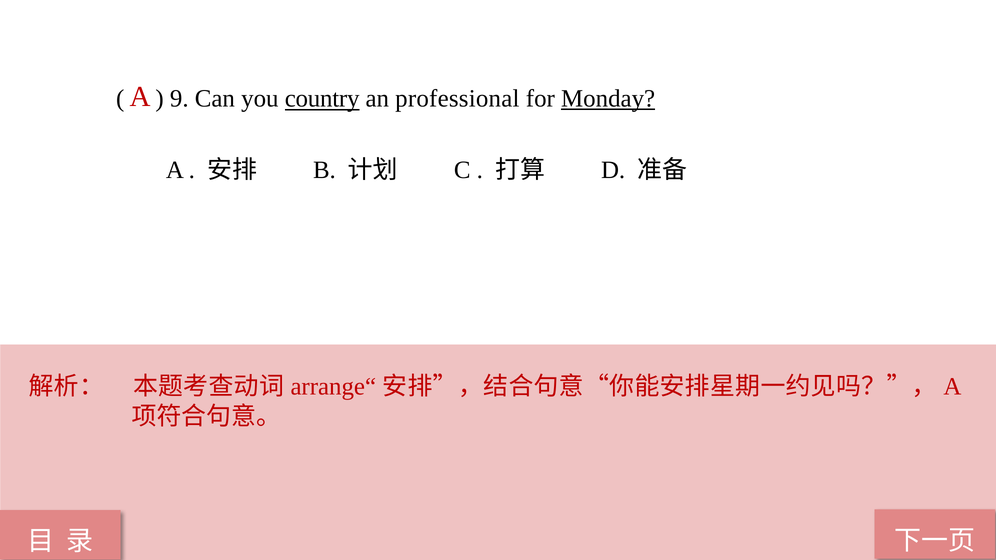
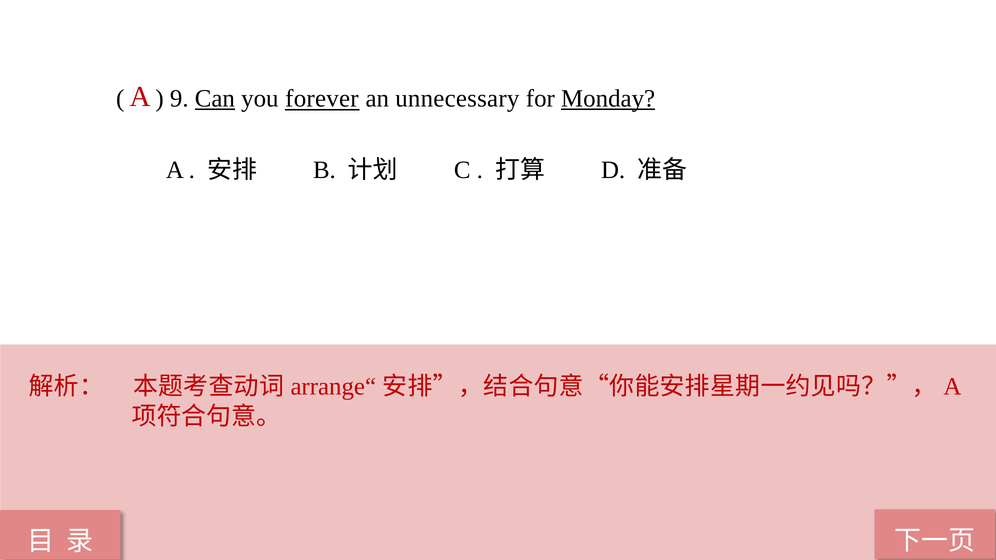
Can underline: none -> present (215, 99)
country: country -> forever (322, 99)
professional: professional -> unnecessary (457, 99)
